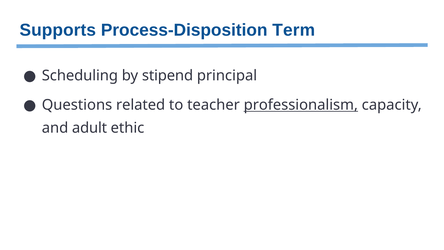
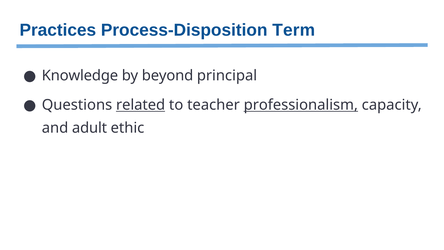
Supports: Supports -> Practices (58, 30)
Scheduling: Scheduling -> Knowledge (80, 76)
stipend: stipend -> beyond (168, 76)
related underline: none -> present (141, 105)
